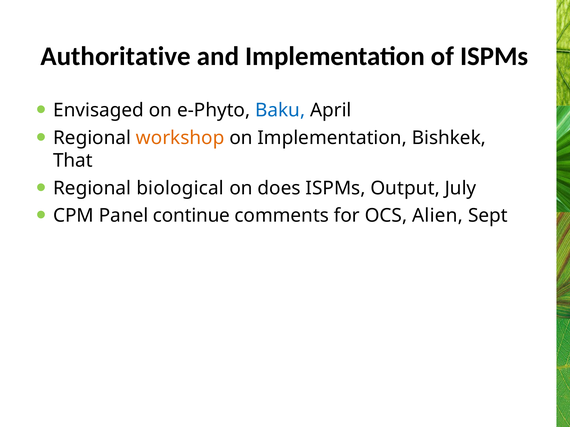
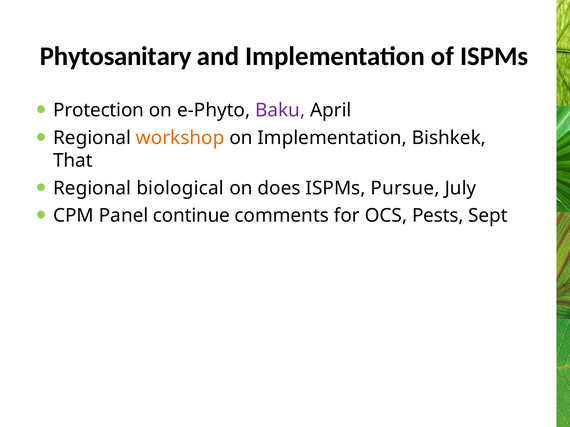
Authoritative: Authoritative -> Phytosanitary (116, 56)
Envisaged: Envisaged -> Protection (99, 111)
Baku colour: blue -> purple (280, 111)
Output: Output -> Pursue (405, 188)
Alien: Alien -> Pests (438, 216)
